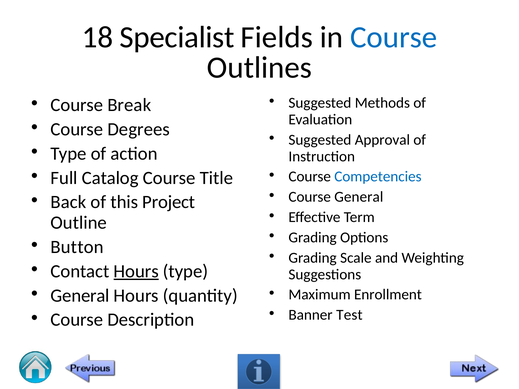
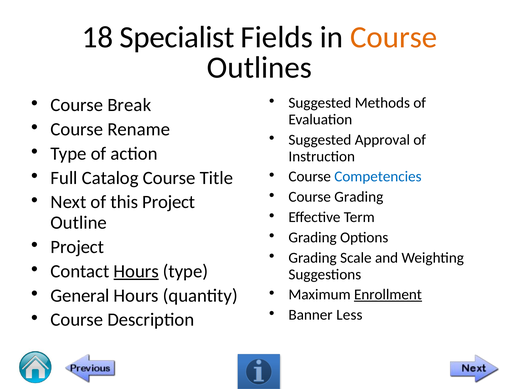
Course colour: blue -> orange (394, 37)
Degrees: Degrees -> Rename (139, 129)
Course General: General -> Grading (359, 197)
Back: Back -> Next (68, 202)
Button: Button -> Project (77, 247)
Enrollment underline: none -> present (388, 295)
Test: Test -> Less (349, 315)
